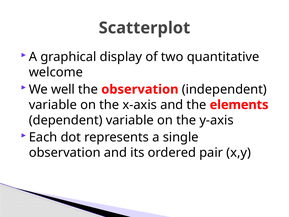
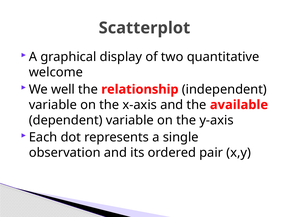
the observation: observation -> relationship (140, 89)
elements: elements -> available (239, 105)
